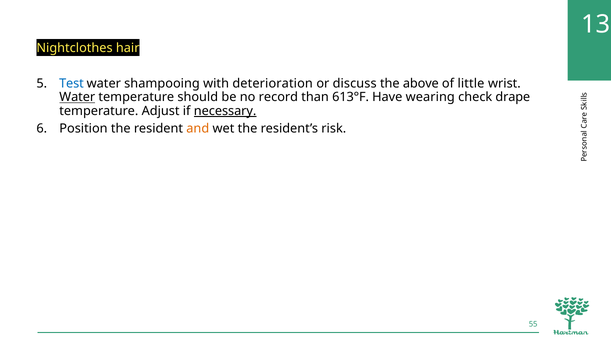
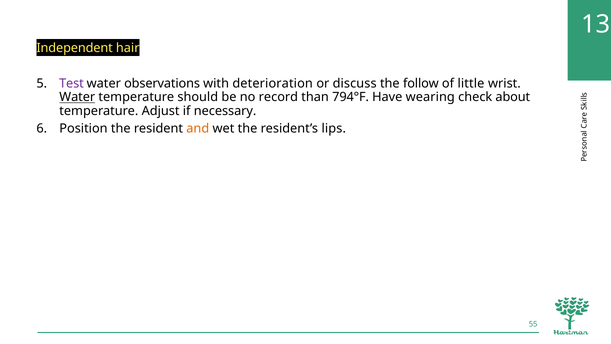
Nightclothes: Nightclothes -> Independent (75, 48)
Test colour: blue -> purple (71, 83)
shampooing: shampooing -> observations (162, 83)
above: above -> follow (421, 83)
613°F: 613°F -> 794°F (351, 97)
drape: drape -> about (513, 97)
necessary underline: present -> none (225, 111)
risk: risk -> lips (334, 128)
